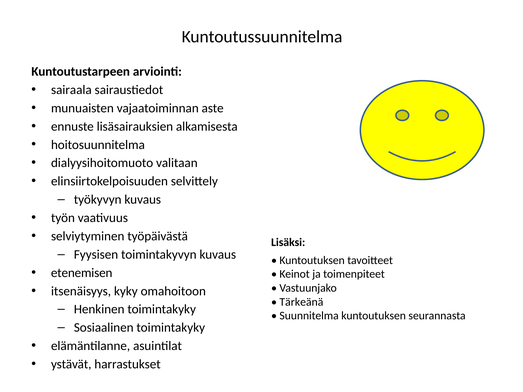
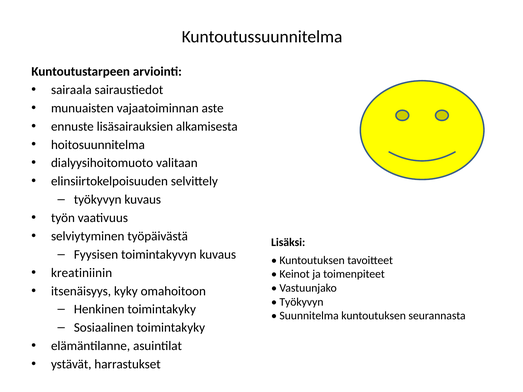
etenemisen: etenemisen -> kreatiniinin (82, 273)
Tärkeänä: Tärkeänä -> Työkyvyn (301, 302)
